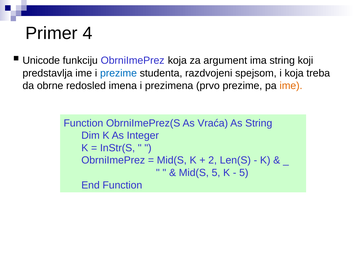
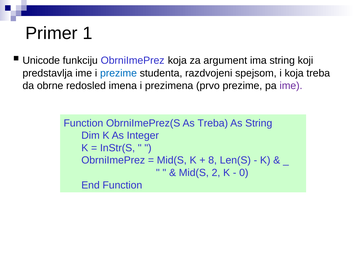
4: 4 -> 1 (88, 33)
ime colour: orange -> purple (291, 86)
As Vraća: Vraća -> Treba (213, 123)
2: 2 -> 8 (213, 160)
Mid(S 5: 5 -> 2 (216, 173)
5: 5 -> 0 (244, 173)
